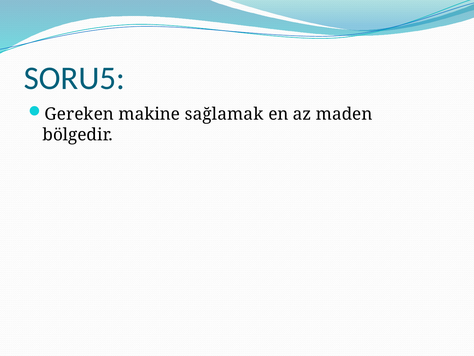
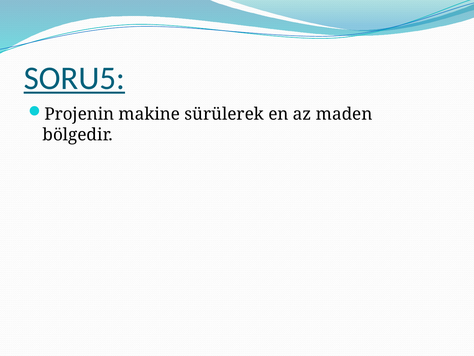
SORU5 underline: none -> present (74, 78)
Gereken: Gereken -> Projenin (79, 114)
sağlamak: sağlamak -> sürülerek (224, 114)
